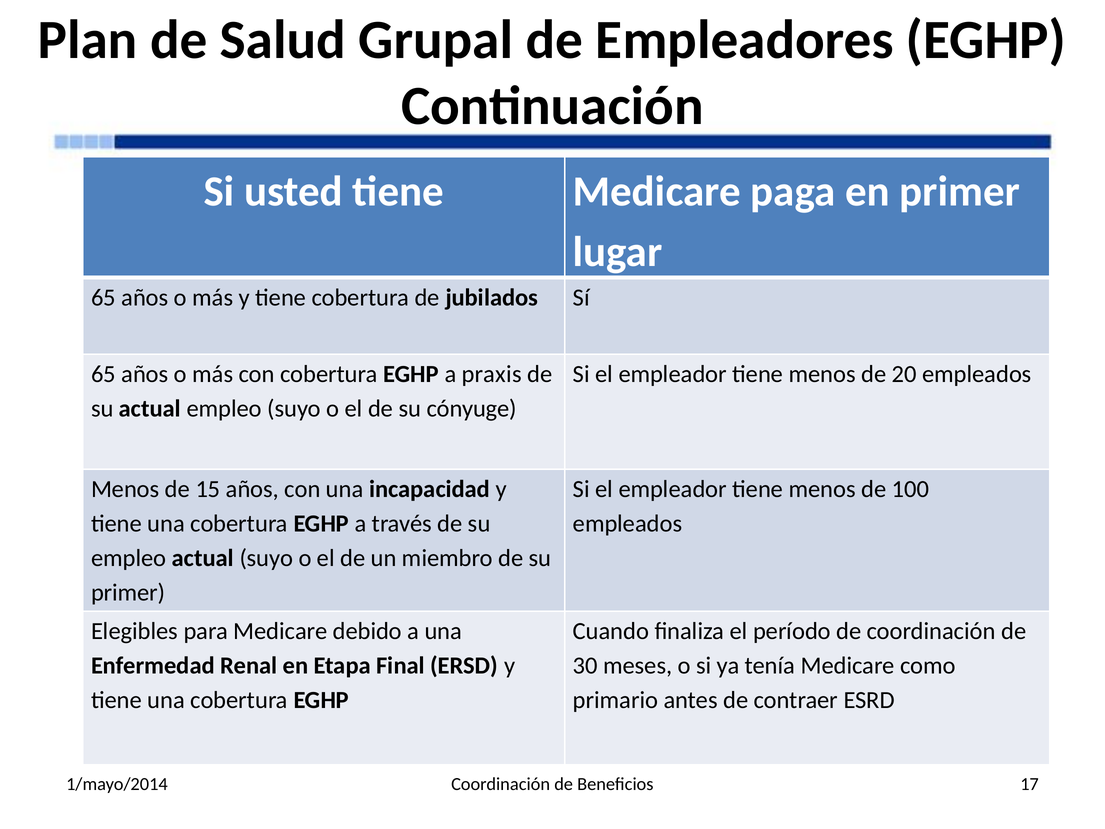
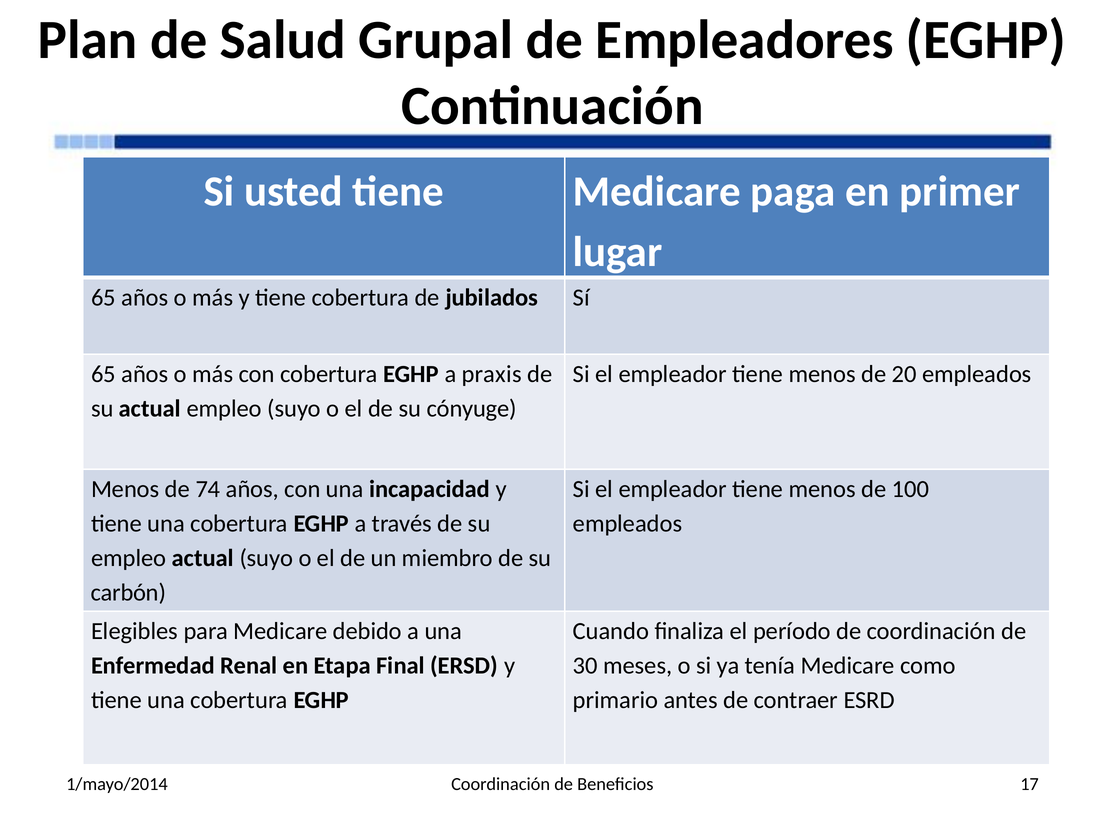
15: 15 -> 74 (208, 489)
primer: primer -> carbón (128, 593)
